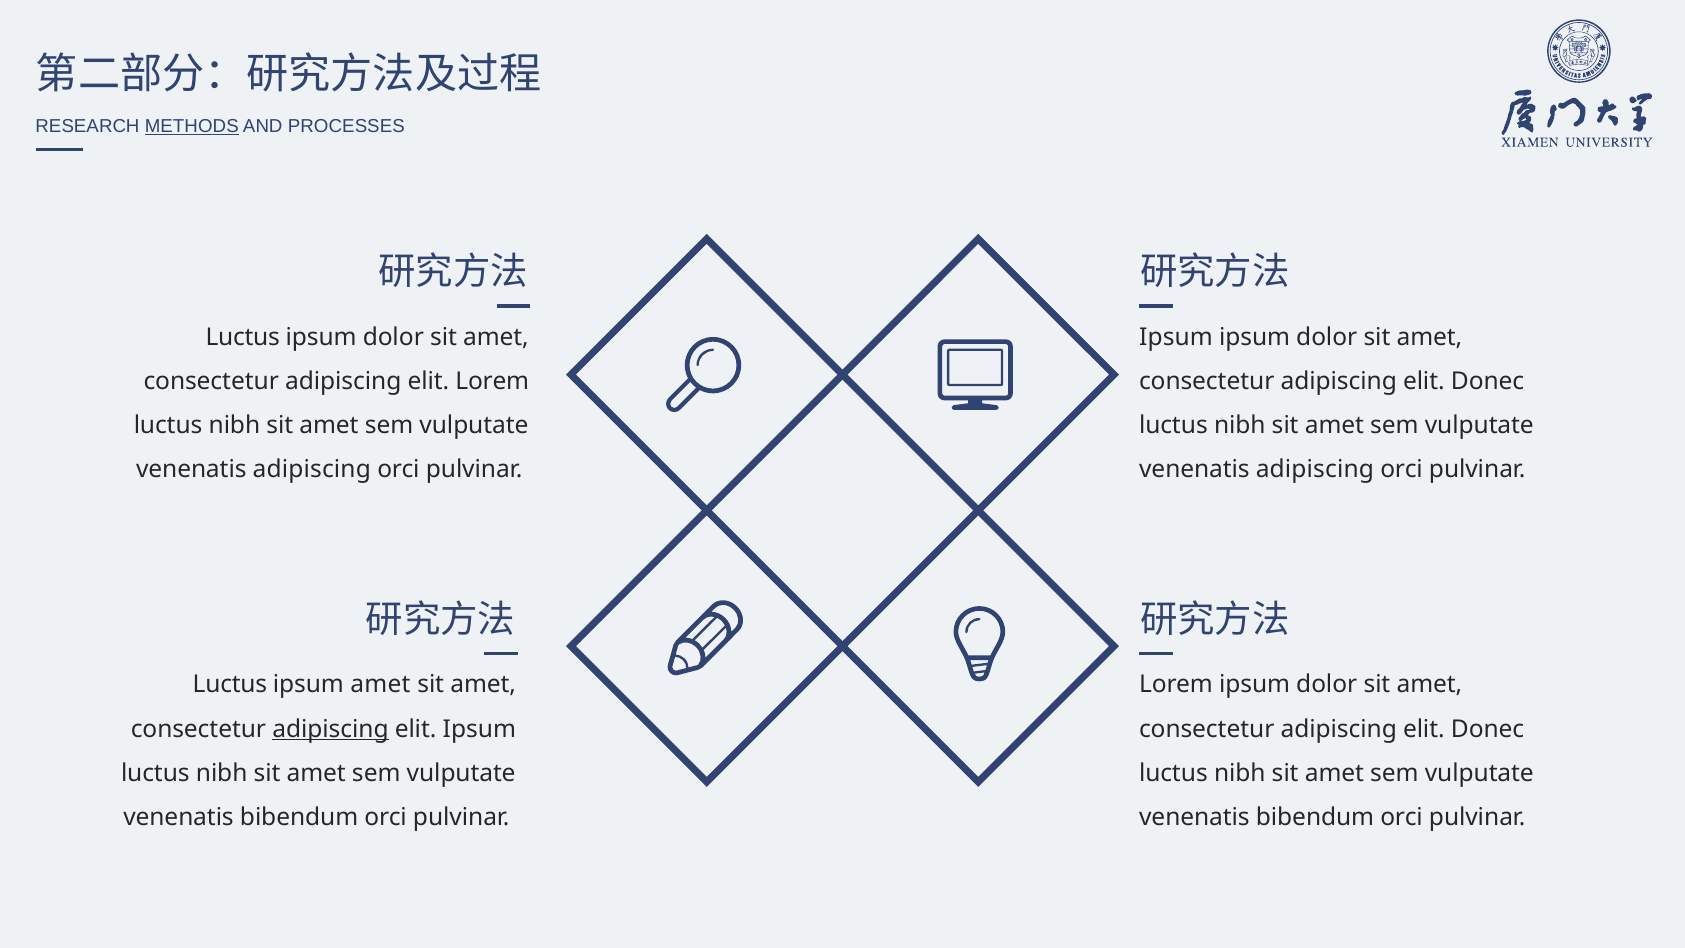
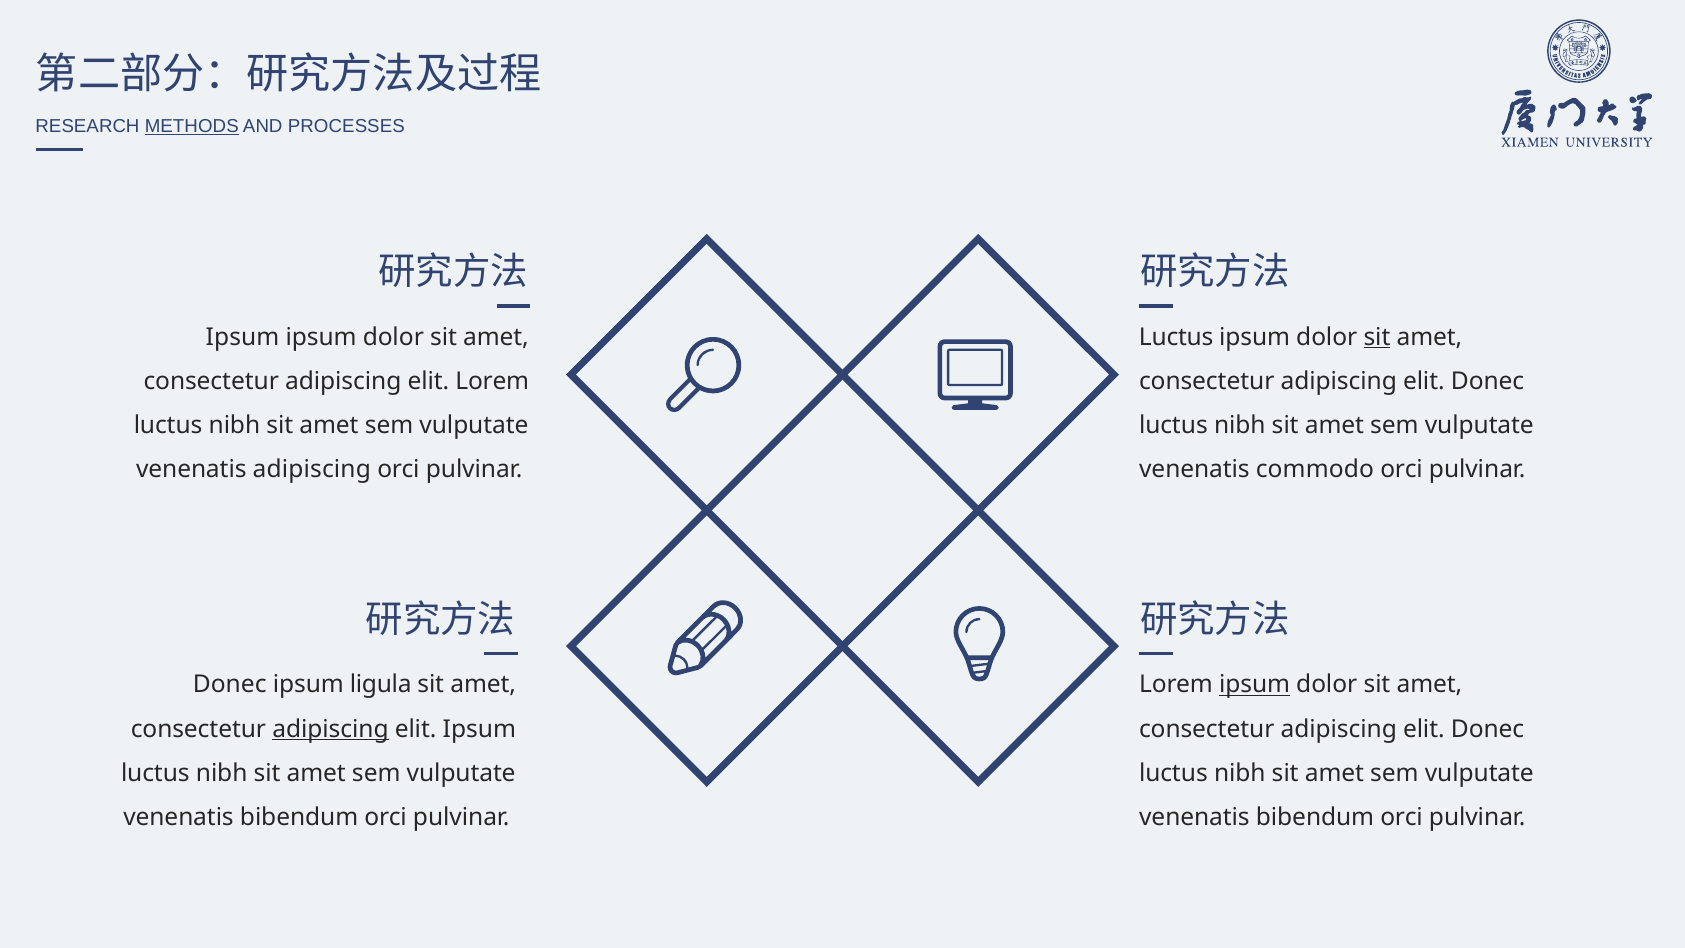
Luctus: Luctus -> Ipsum (243, 337)
Ipsum: Ipsum -> Luctus (1176, 337)
sit underline: none -> present (1377, 337)
adipiscing: adipiscing -> commodo (1315, 470)
Luctus: Luctus -> Donec (230, 685)
ipsum amet: amet -> ligula (381, 685)
ipsum underline: none -> present (1255, 685)
